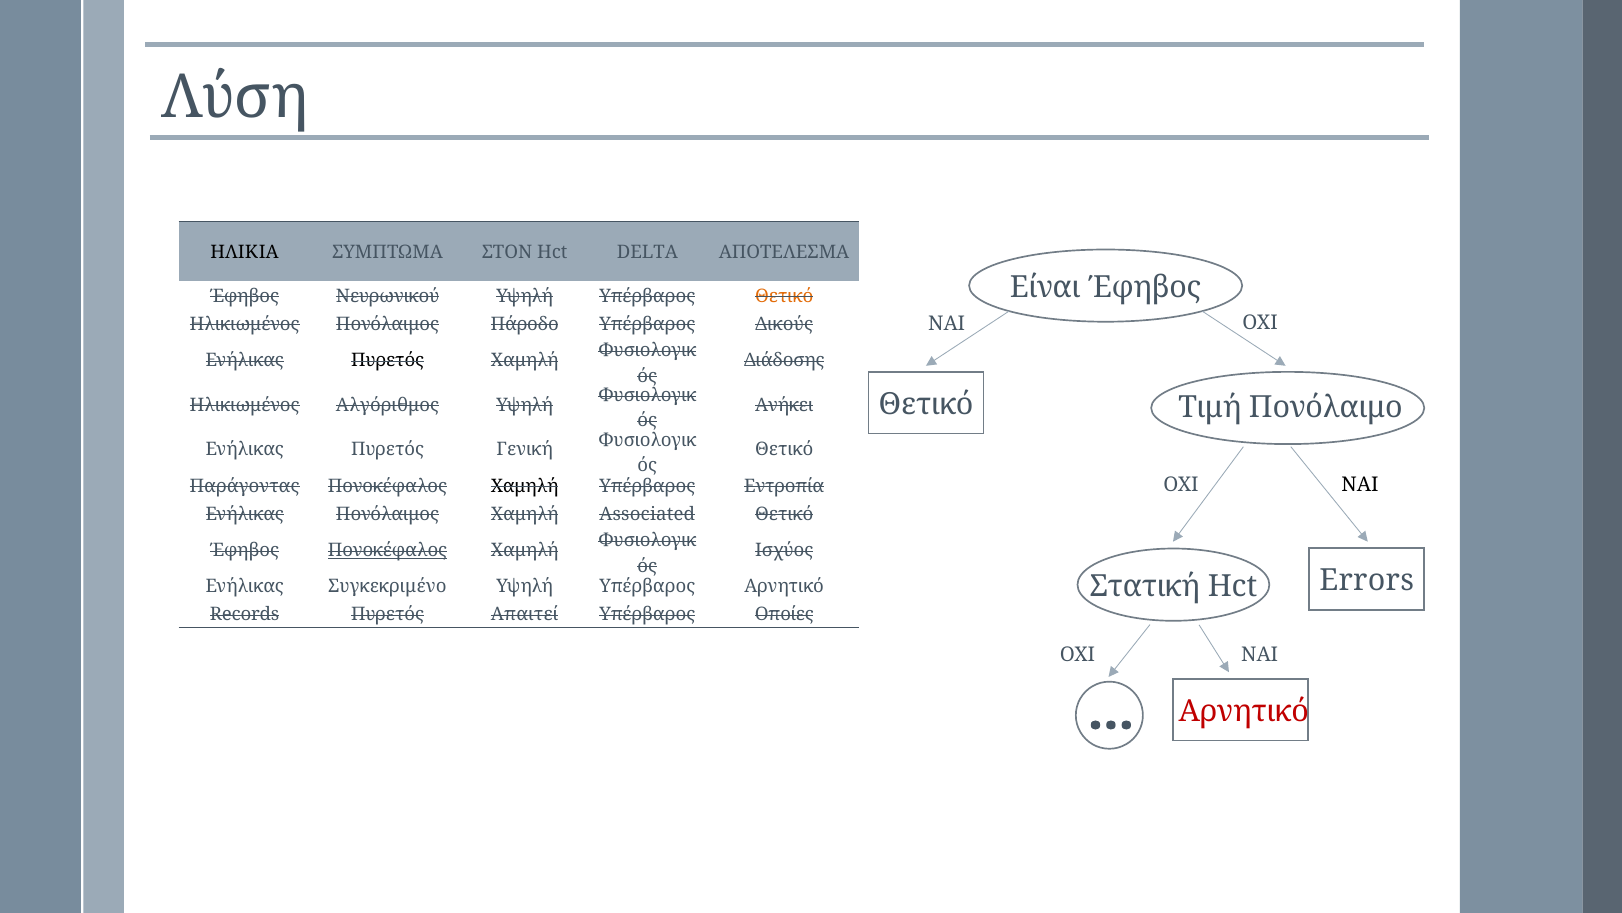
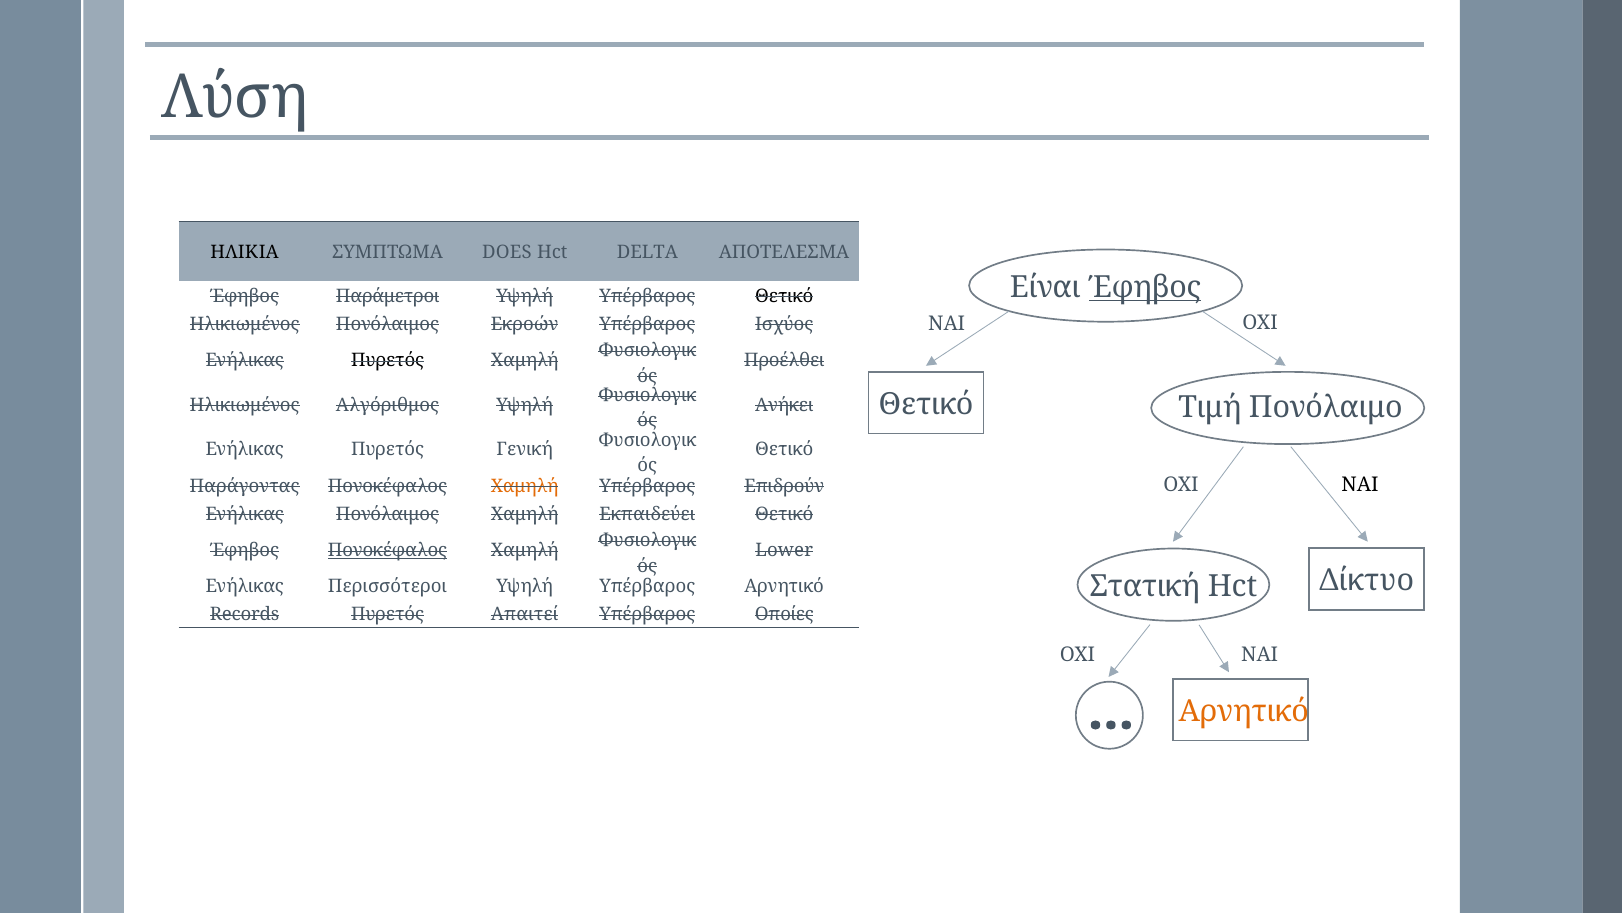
ΣΤΟΝ: ΣΤΟΝ -> DOES (507, 252)
Έφηβος underline: none -> present (1145, 287)
Νευρωνικού: Νευρωνικού -> Παράμετροι (388, 296)
Θετικό colour: orange -> black (784, 296)
Πάροδο: Πάροδο -> Εκροών (525, 324)
Δικούς: Δικούς -> Ισχύος (784, 324)
Διάδοσης: Διάδοσης -> Προέλθει (784, 360)
Χαμηλή colour: black -> orange (525, 486)
Εντροπία: Εντροπία -> Επιδρούν (784, 486)
Associated: Associated -> Εκπαιδεύει (647, 514)
Ισχύος: Ισχύος -> Lower (784, 550)
Errors: Errors -> Δίκτυο (1367, 581)
Συγκεκριμένο: Συγκεκριμένο -> Περισσότεροι (387, 586)
Αρνητικό colour: red -> orange (1244, 711)
